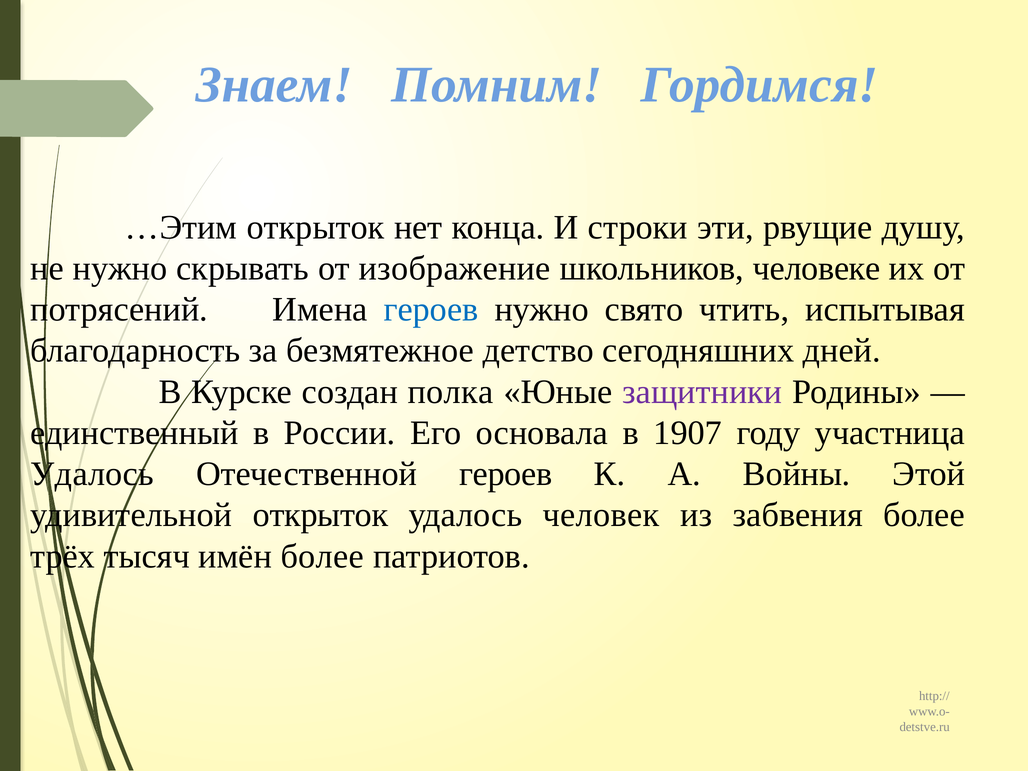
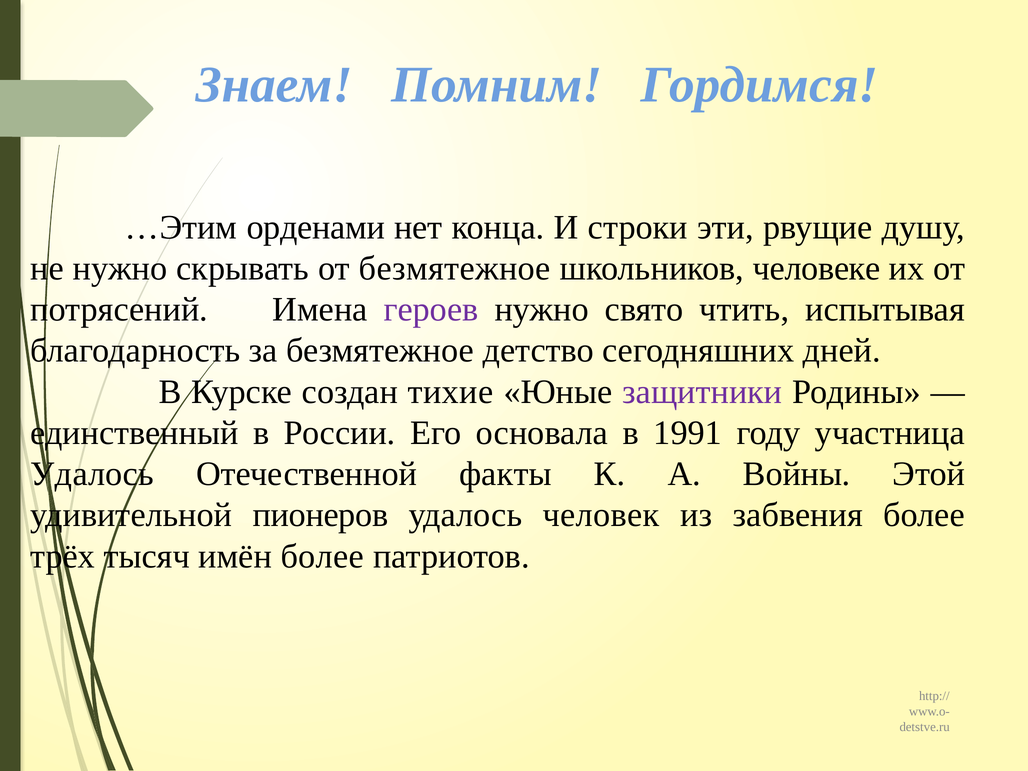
…Этим открыток: открыток -> орденами (316, 227)
от изображение: изображение -> безмятежное (455, 268)
героев colour: blue -> purple (431, 310)
полка: полка -> тихие (451, 392)
1907: 1907 -> 1991 (688, 433)
Отечественной героев: героев -> факты (505, 474)
удивительной открыток: открыток -> пионеров (321, 515)
